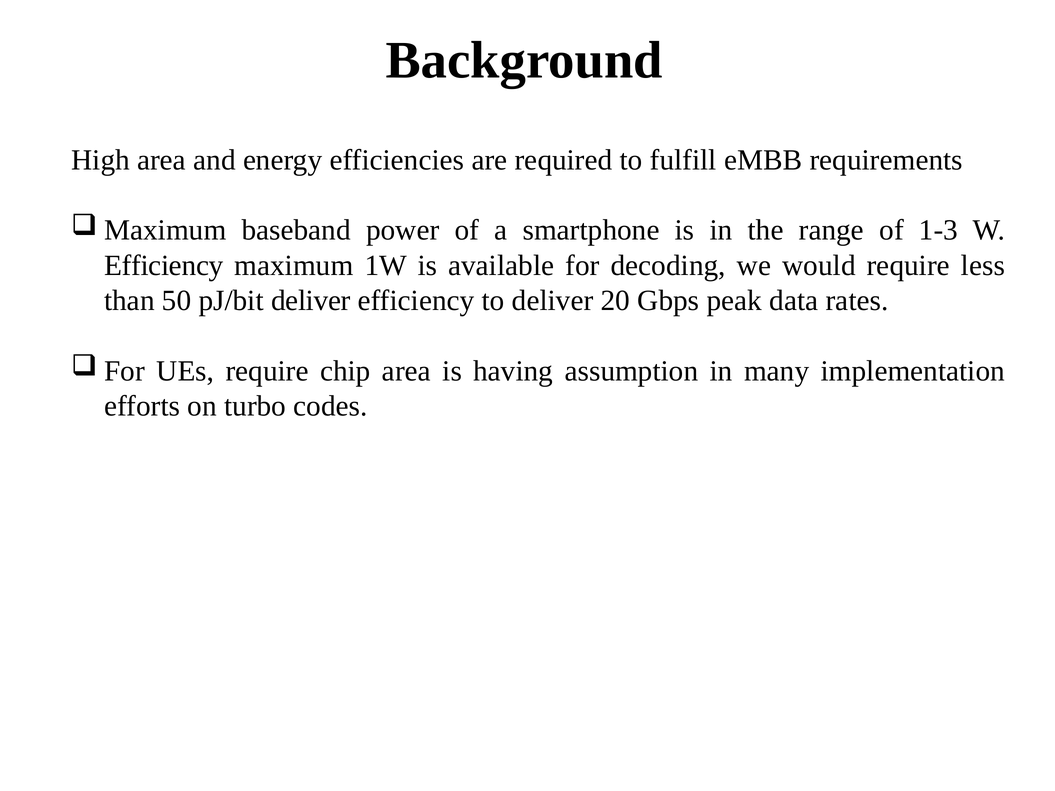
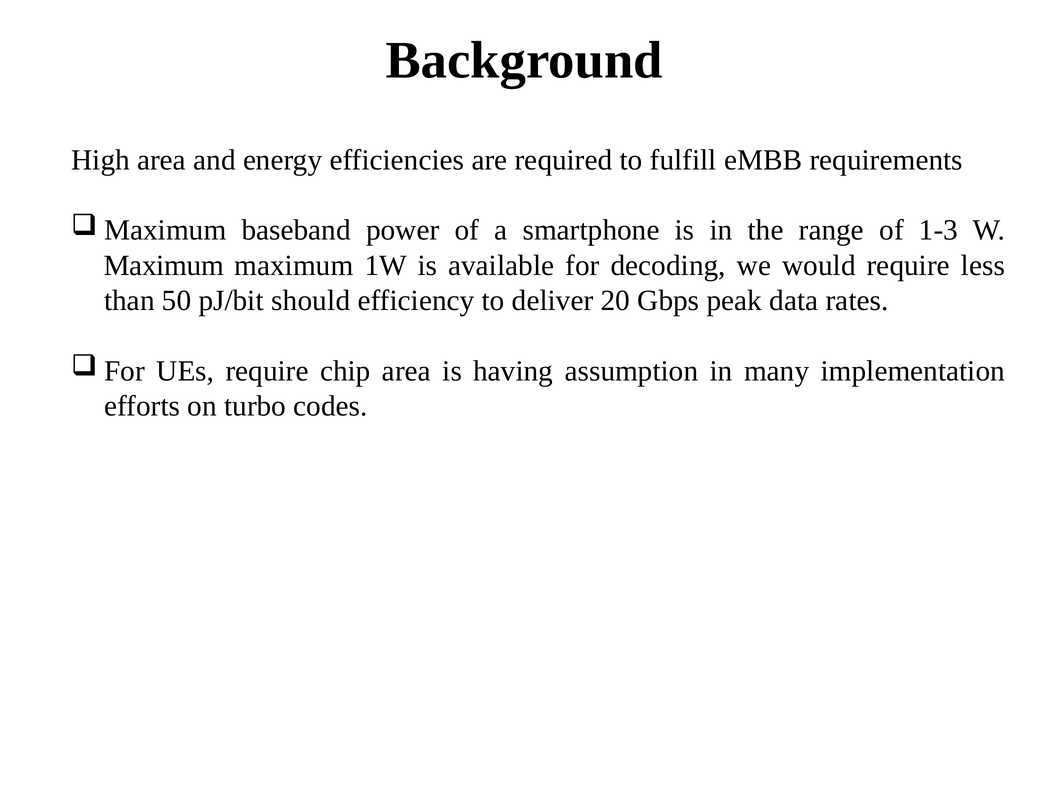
Efficiency: Efficiency -> Maximum (164, 266)
pJ/bit deliver: deliver -> should (311, 301)
